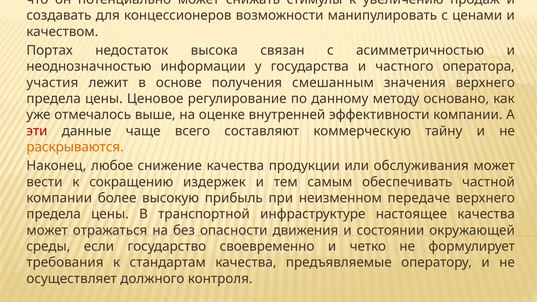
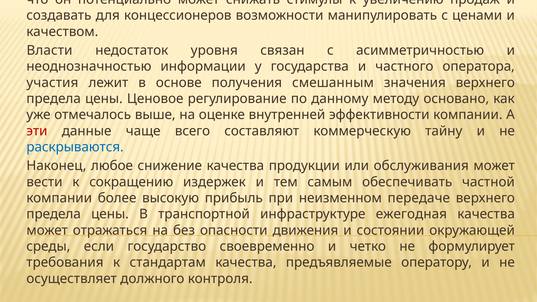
Портах: Портах -> Власти (50, 50)
высока: высока -> уровня (214, 50)
раскрываются colour: orange -> blue (75, 147)
настоящее: настоящее -> ежегодная (411, 214)
